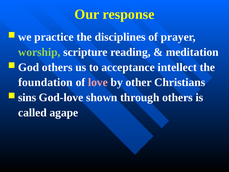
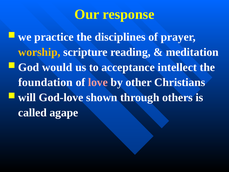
worship colour: light green -> yellow (39, 52)
God others: others -> would (57, 67)
sins: sins -> will (27, 97)
